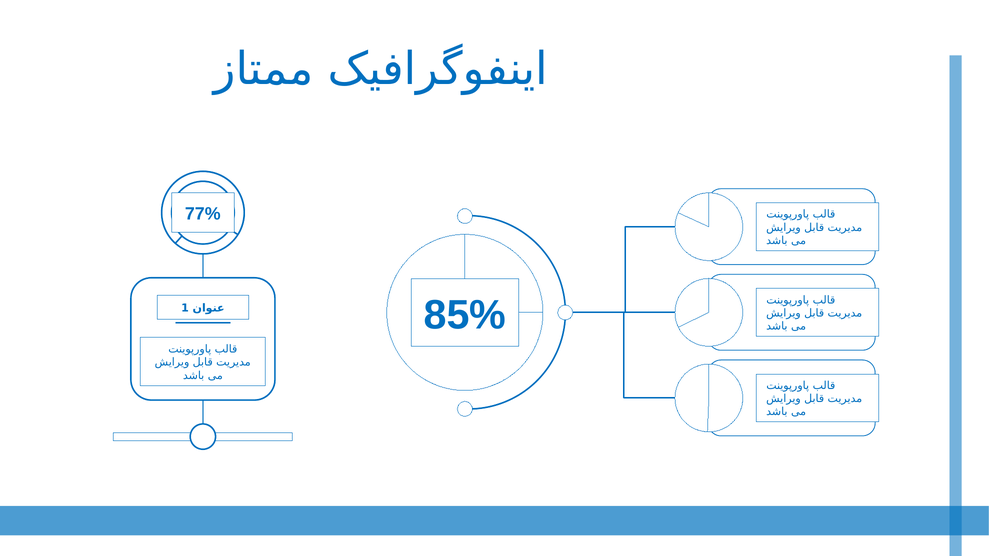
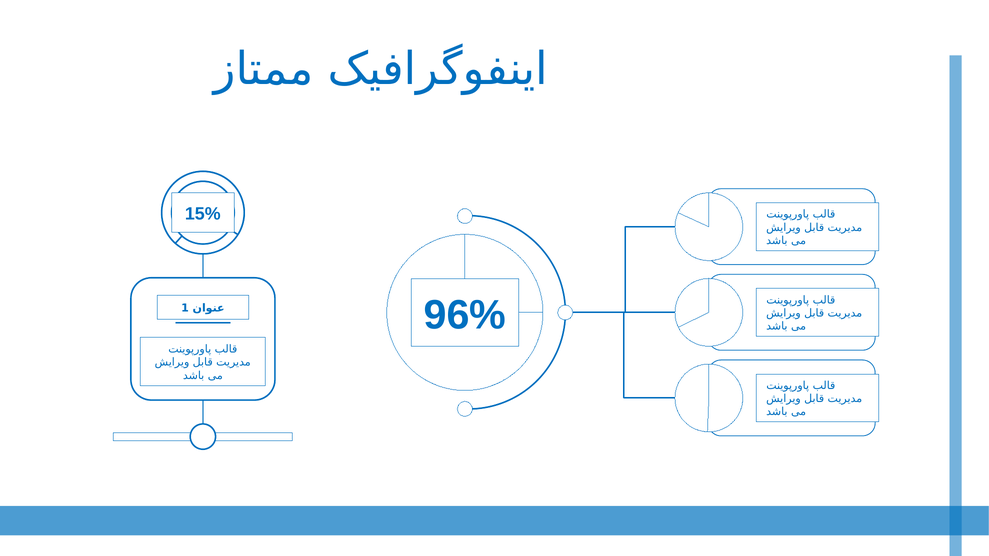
77%: 77% -> 15% (203, 214)
85%: 85% -> 96% (465, 315)
